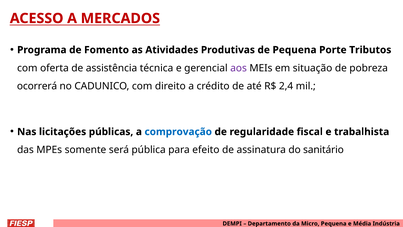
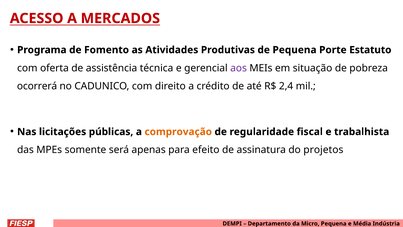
Tributos: Tributos -> Estatuto (370, 50)
comprovação colour: blue -> orange (178, 132)
pública: pública -> apenas (149, 150)
sanitário: sanitário -> projetos (323, 150)
